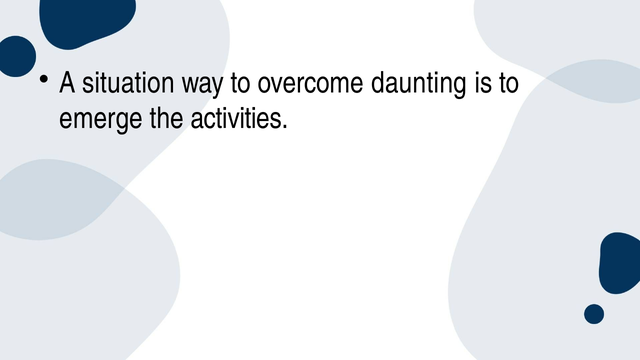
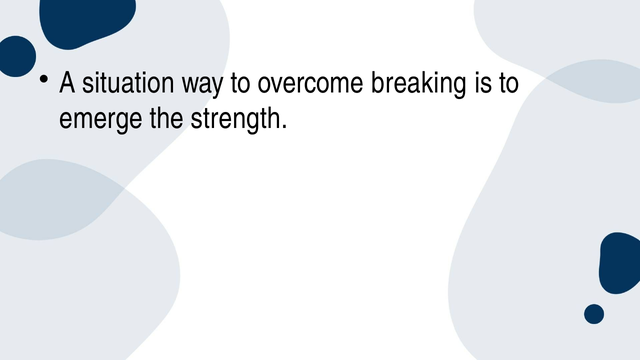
daunting: daunting -> breaking (419, 83)
activities: activities -> strength (239, 119)
